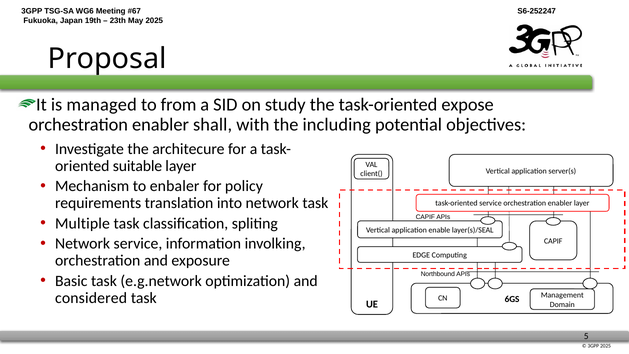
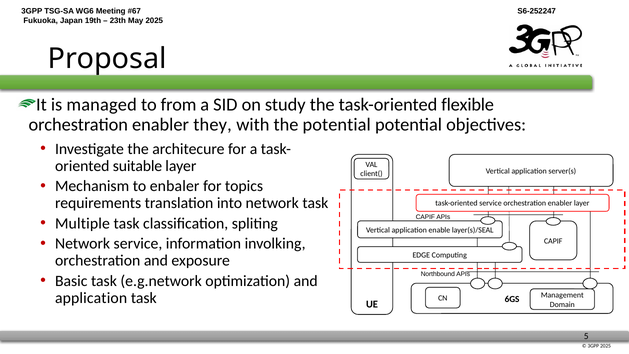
expose: expose -> flexible (468, 105)
shall: shall -> they (213, 125)
the including: including -> potential (337, 125)
policy: policy -> topics (244, 186)
considered: considered -> application (91, 298)
